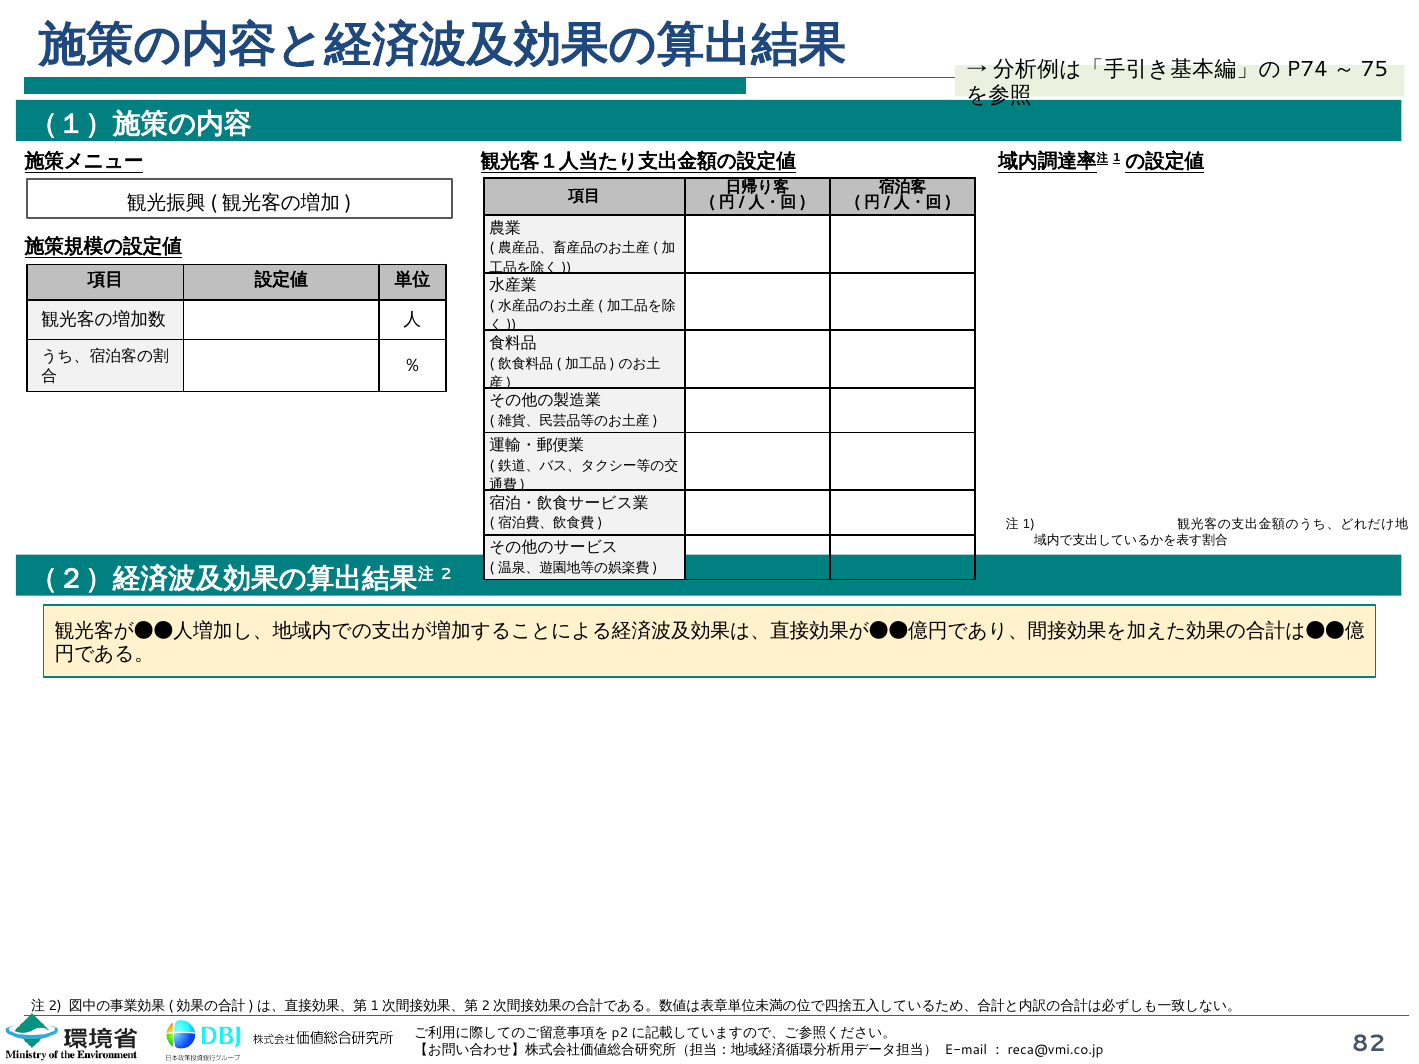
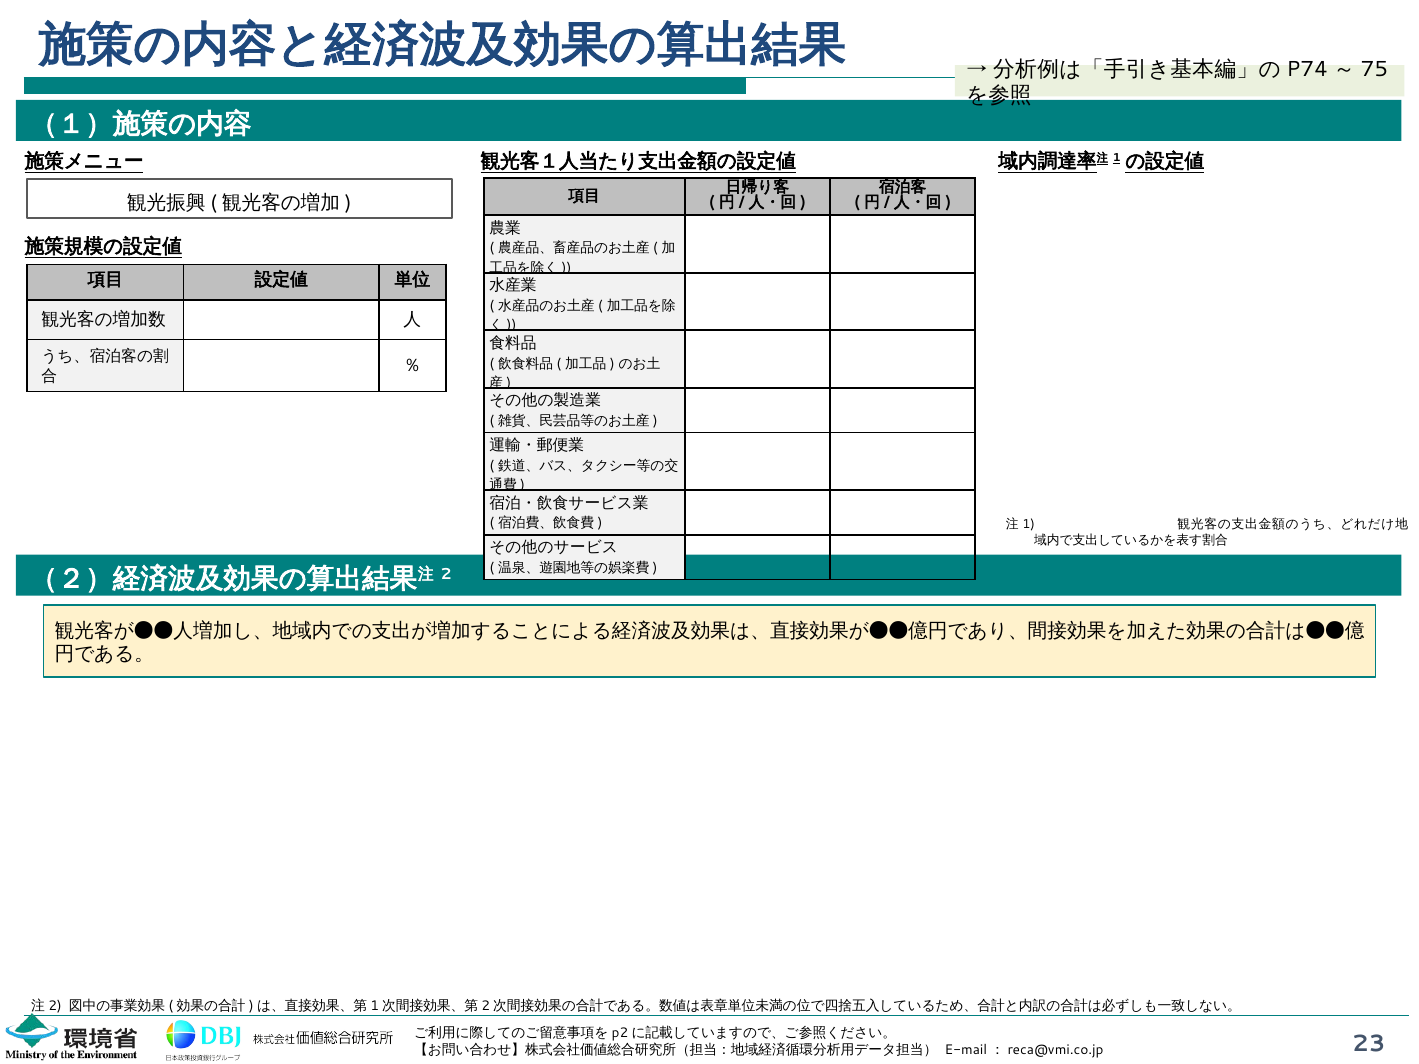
82: 82 -> 23 (1369, 1044)
